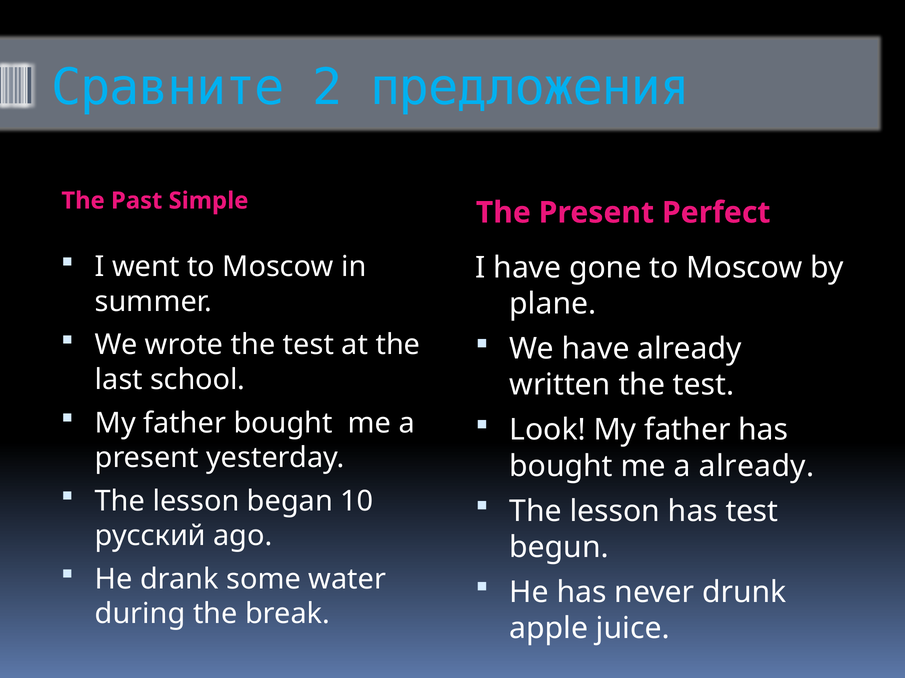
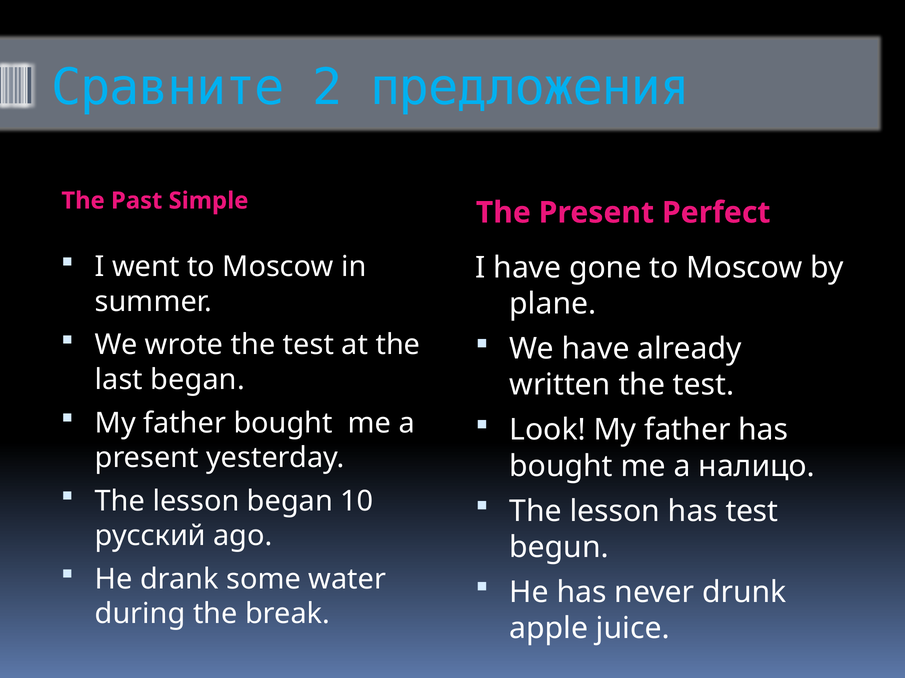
last school: school -> began (198, 380)
a already: already -> налицо (757, 467)
